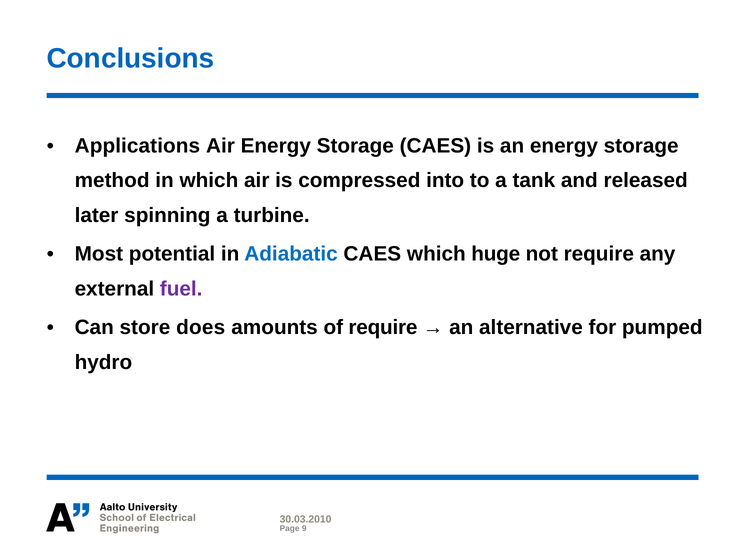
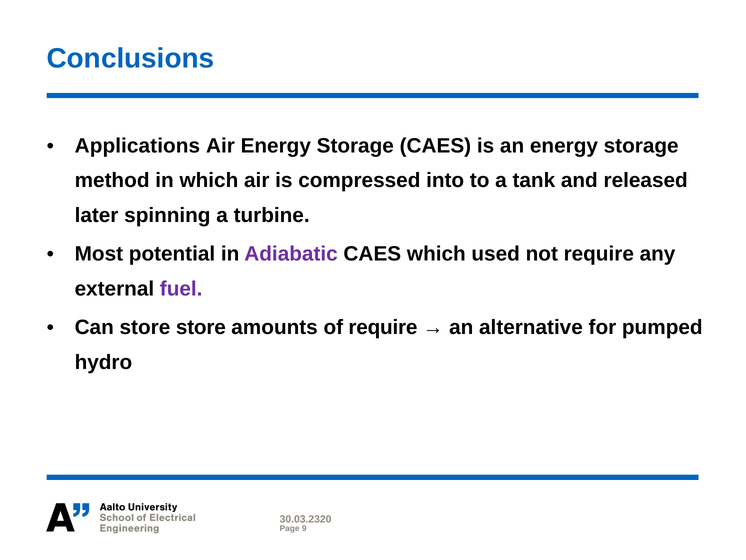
Adiabatic colour: blue -> purple (291, 254)
huge: huge -> used (496, 254)
store does: does -> store (201, 327)
30.03.2010: 30.03.2010 -> 30.03.2320 (306, 519)
